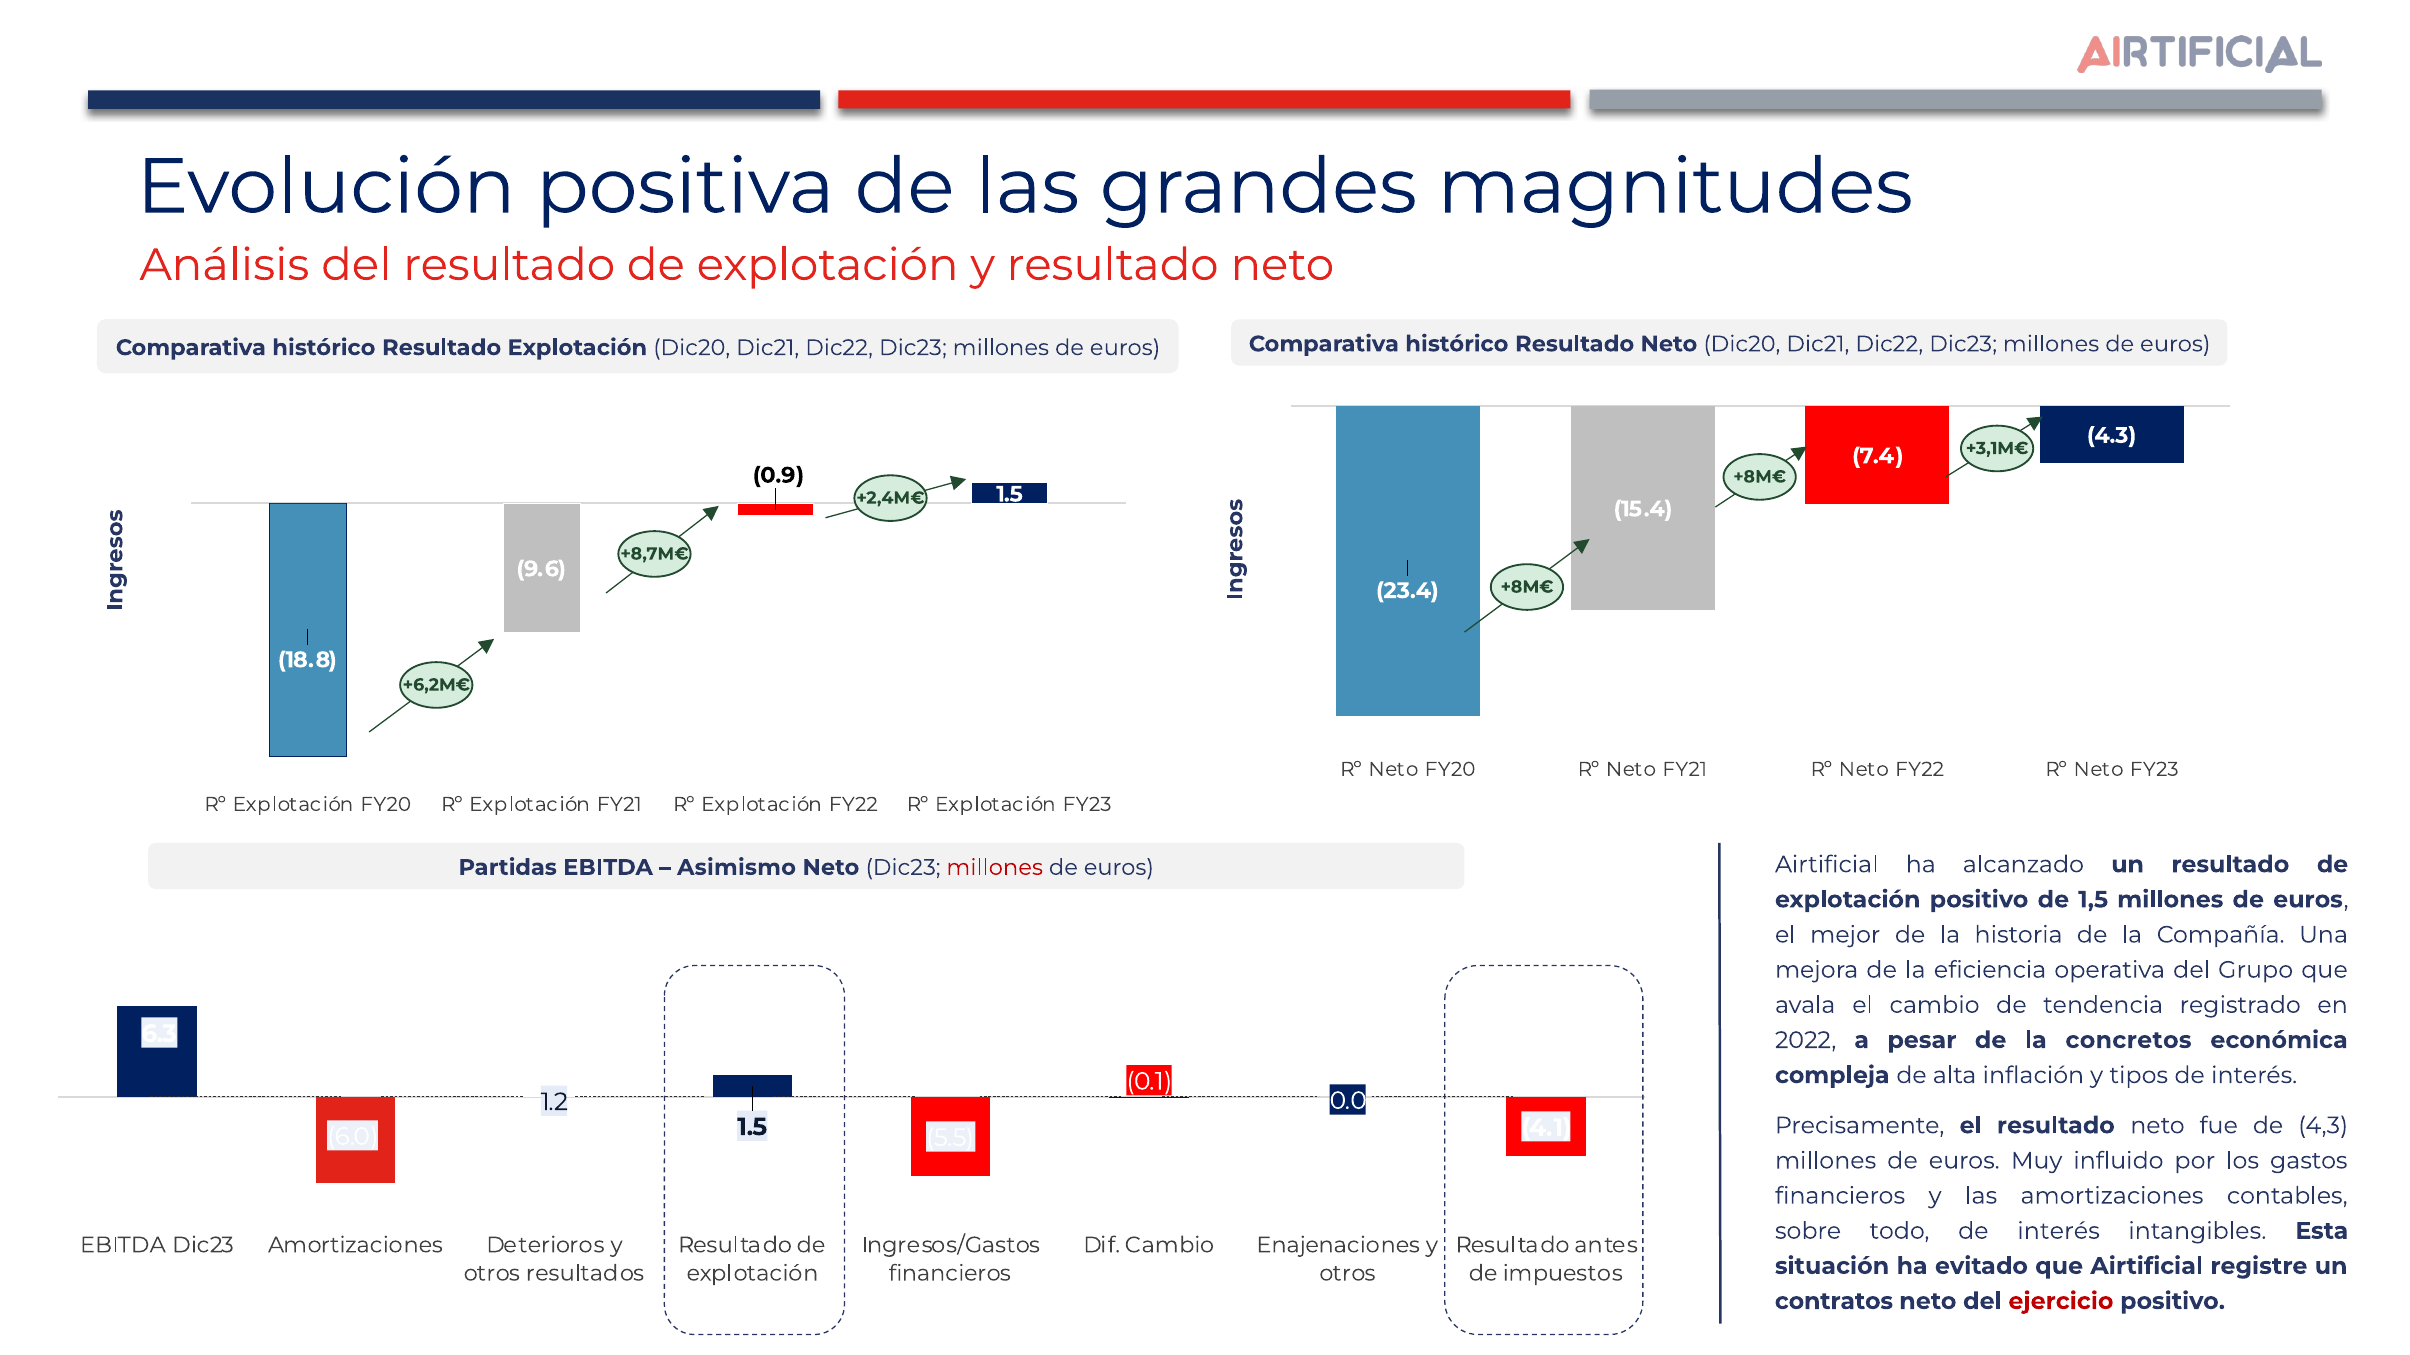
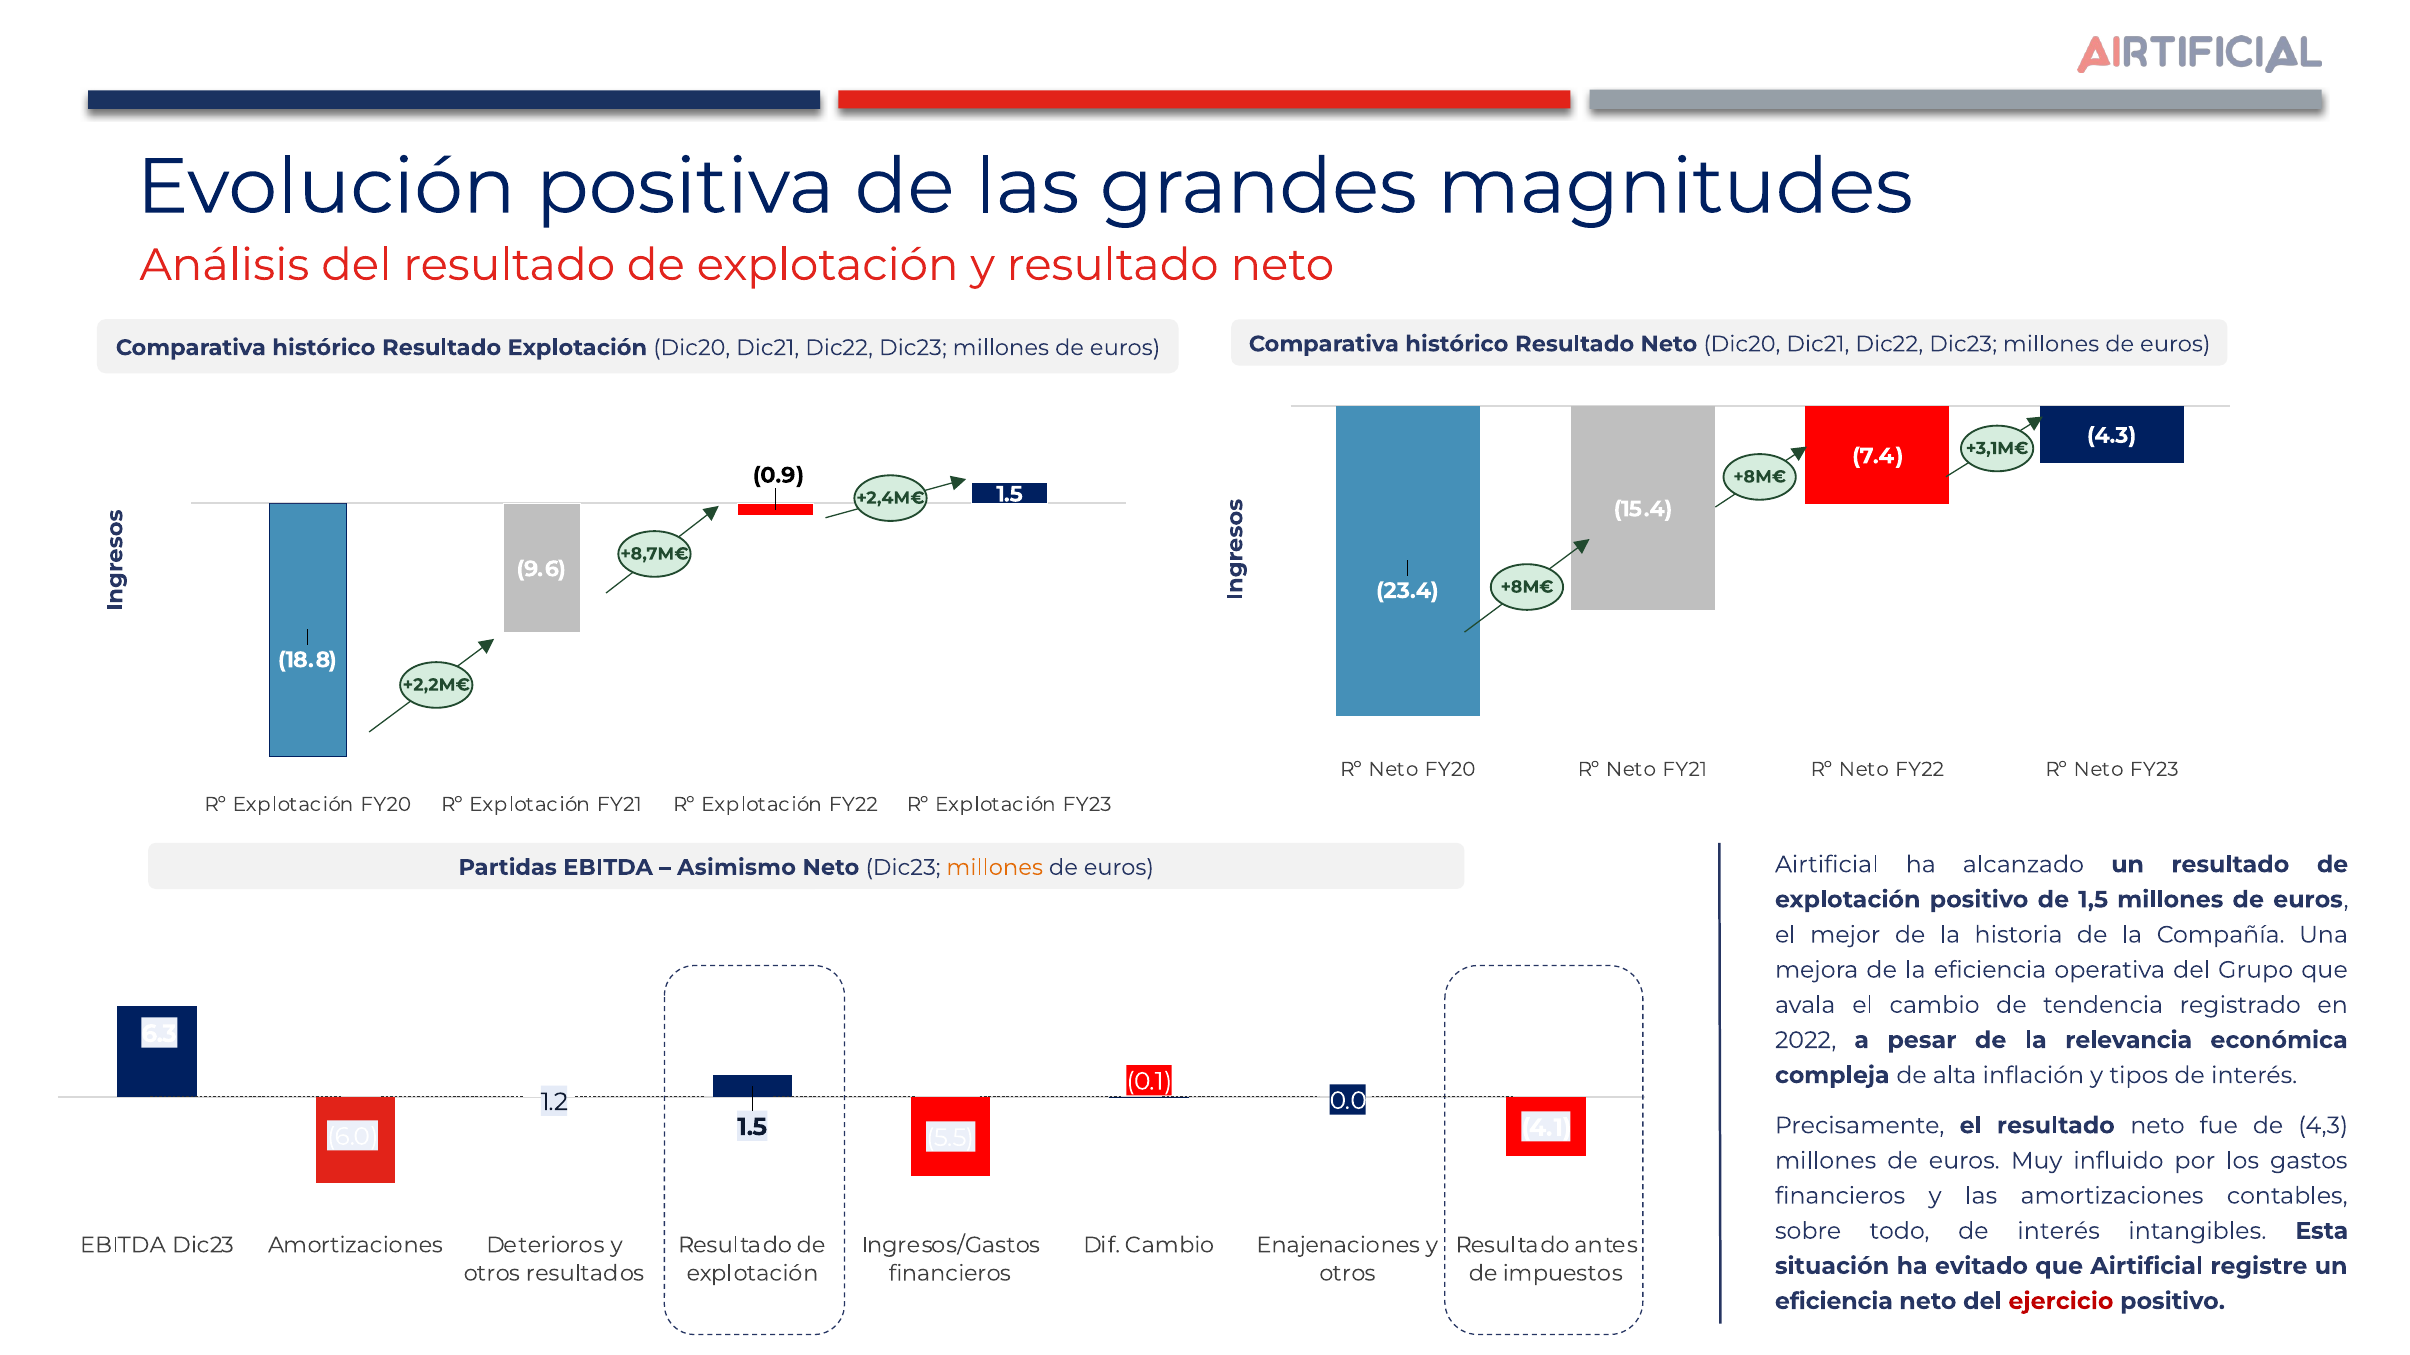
+6,2M€: +6,2M€ -> +2,2M€ (436, 685)
millones colour: red -> orange (995, 868)
concretos: concretos -> relevancia (2129, 1041)
contratos: contratos -> eficiencia (1834, 1302)
